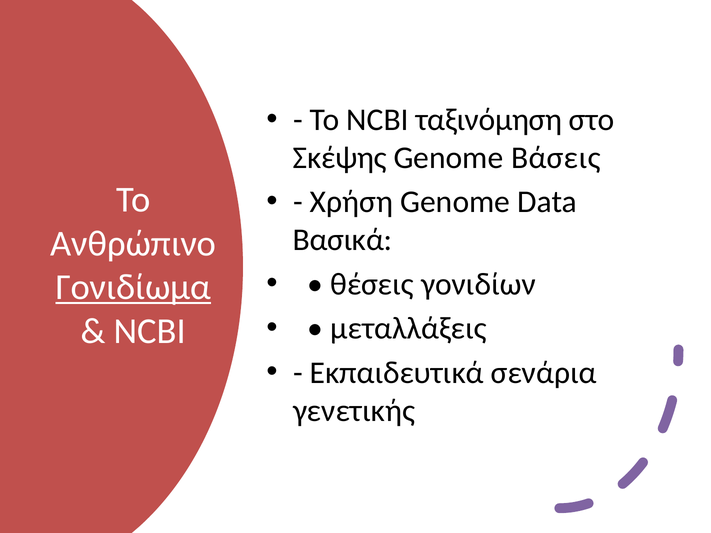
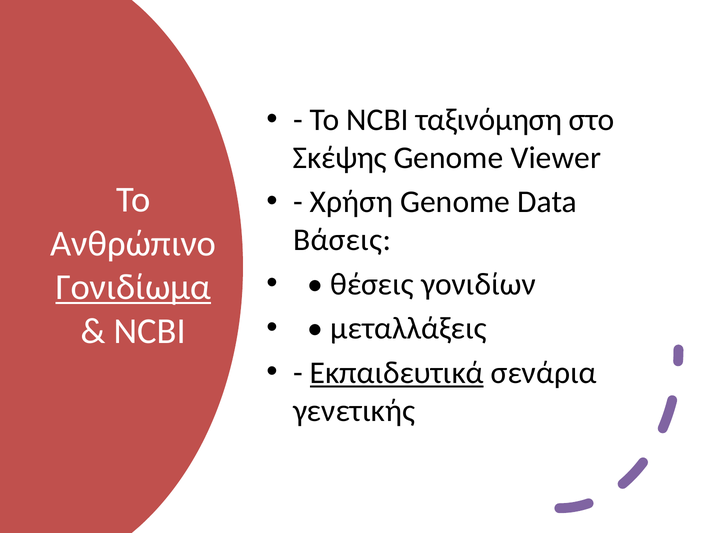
Βάσεις: Βάσεις -> Viewer (556, 158)
Βασικά: Βασικά -> Βάσεις (342, 240)
Εκπαιδευτικά underline: none -> present (397, 373)
